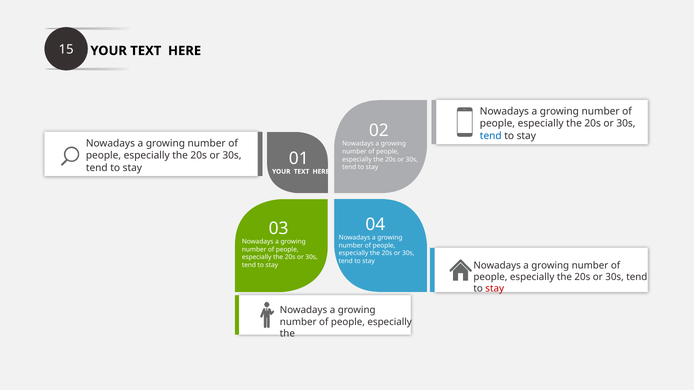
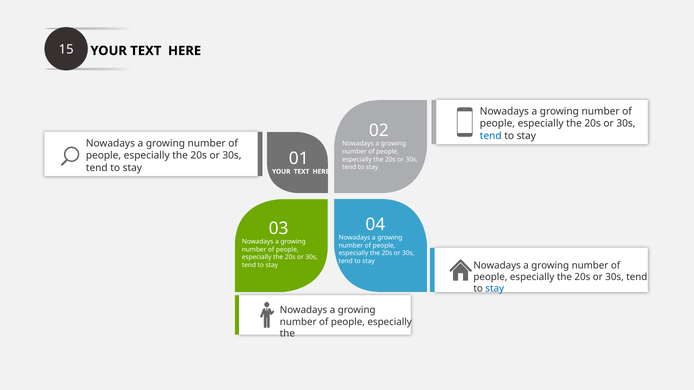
stay colour: red -> blue (495, 289)
